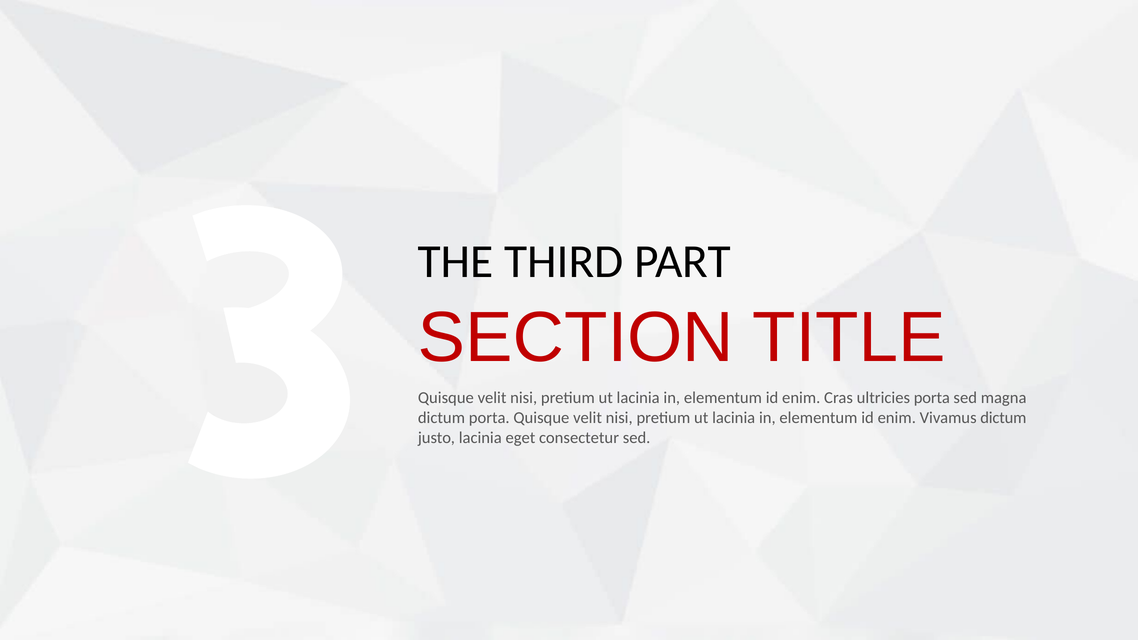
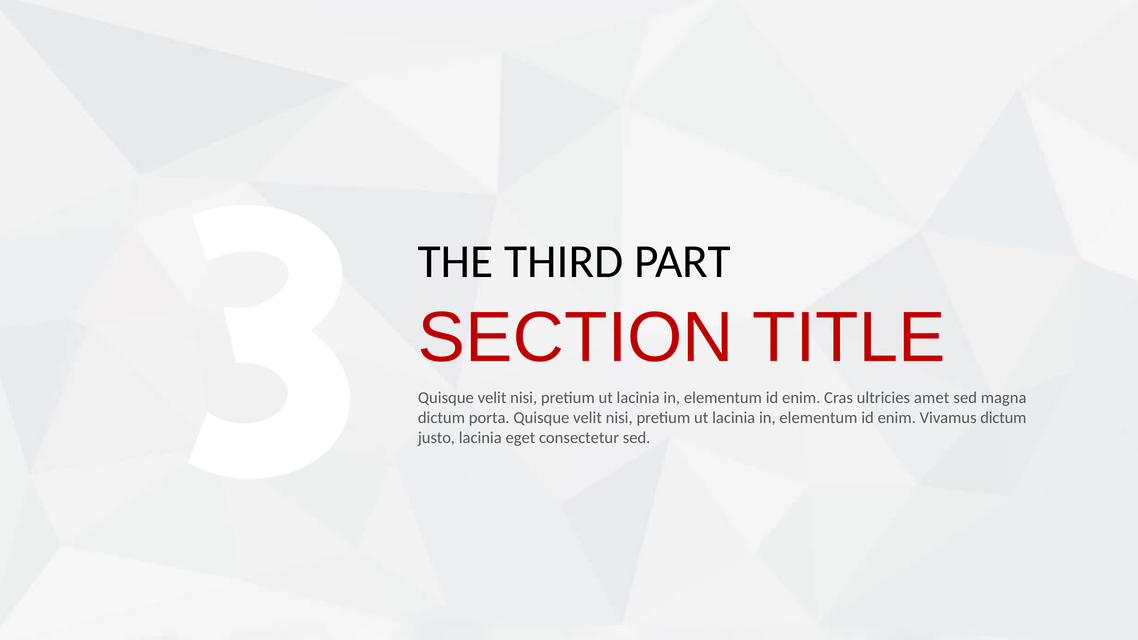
ultricies porta: porta -> amet (932, 398)
